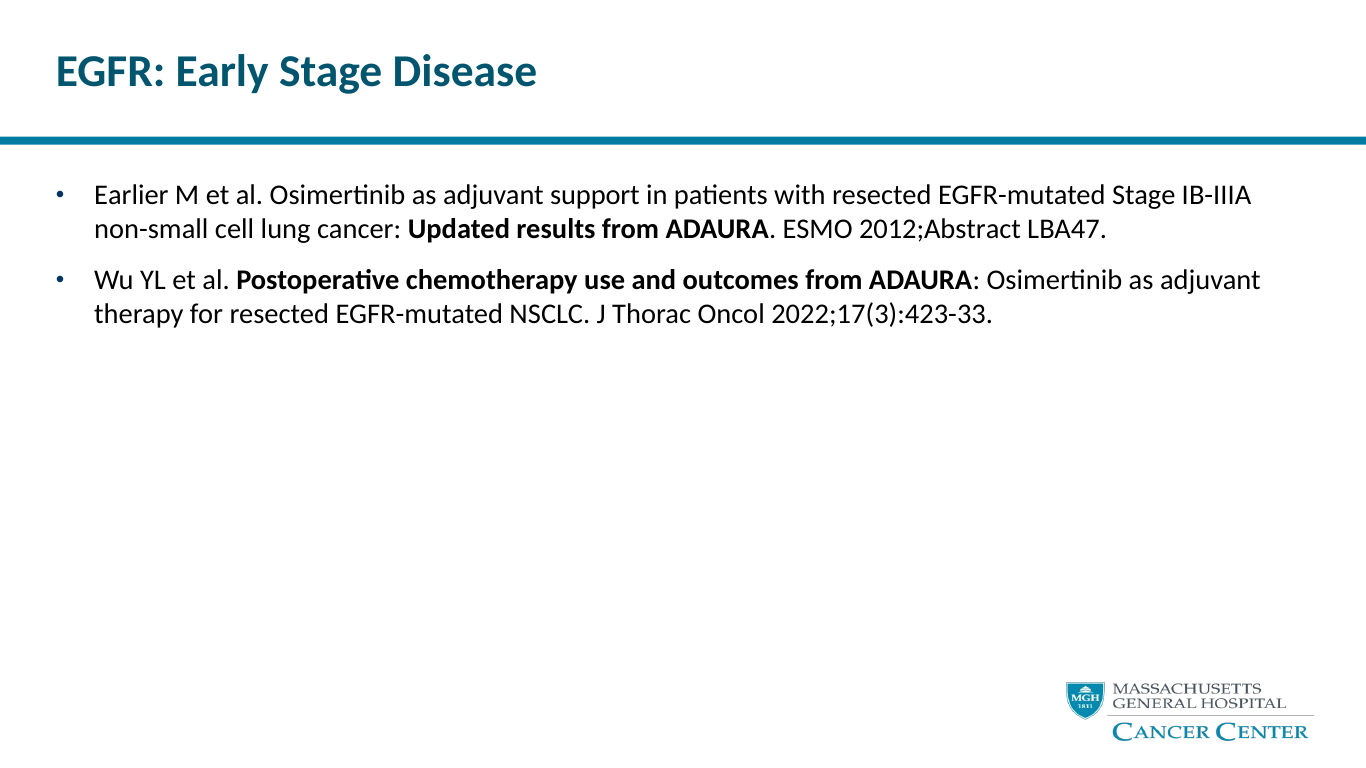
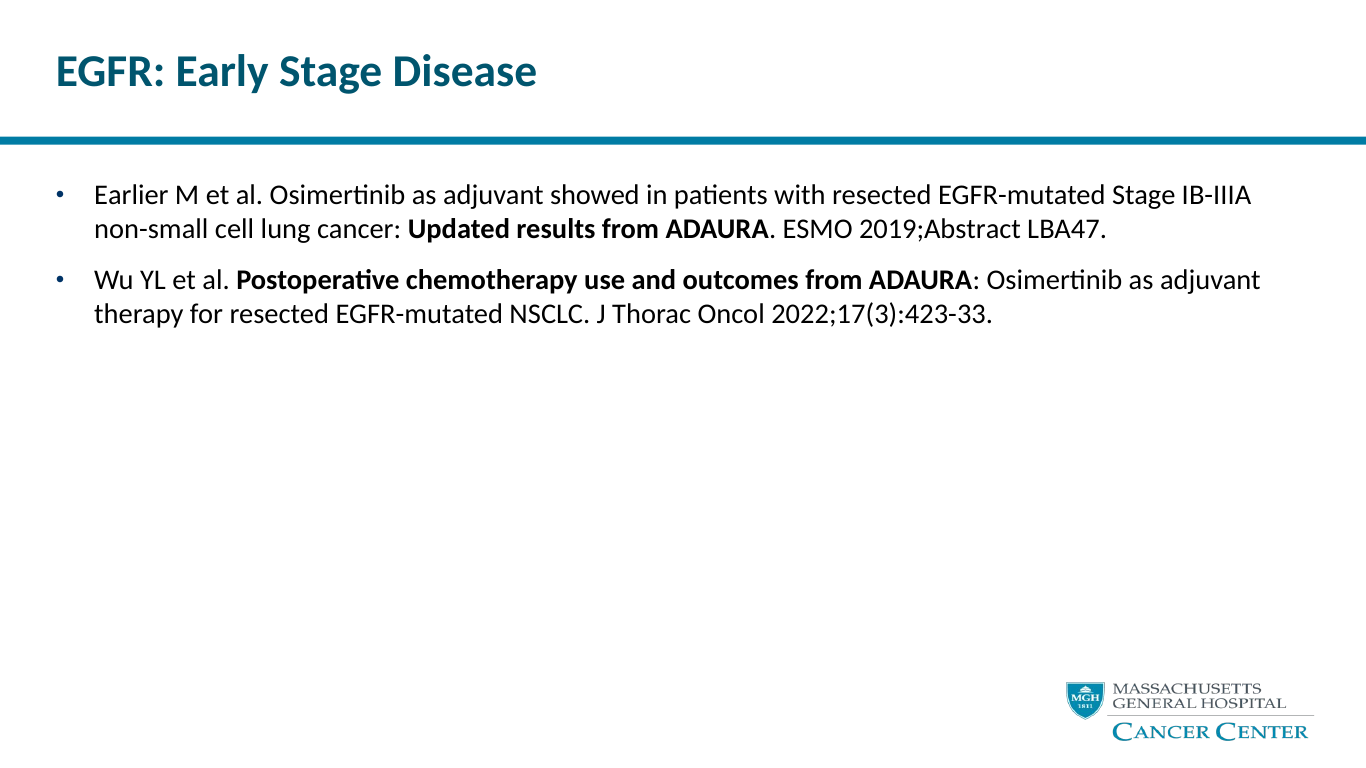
support: support -> showed (595, 195)
2012;Abstract: 2012;Abstract -> 2019;Abstract (940, 229)
